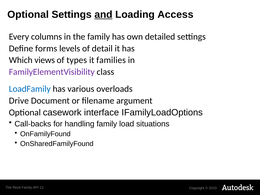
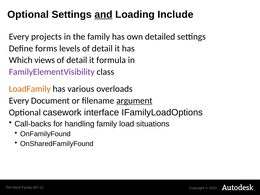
Access: Access -> Include (175, 15)
columns: columns -> projects (46, 37)
types: types -> detail (77, 60)
families: families -> formula (111, 60)
LoadFamily colour: blue -> orange (30, 89)
Drive: Drive -> Every (19, 101)
argument underline: none -> present (134, 101)
